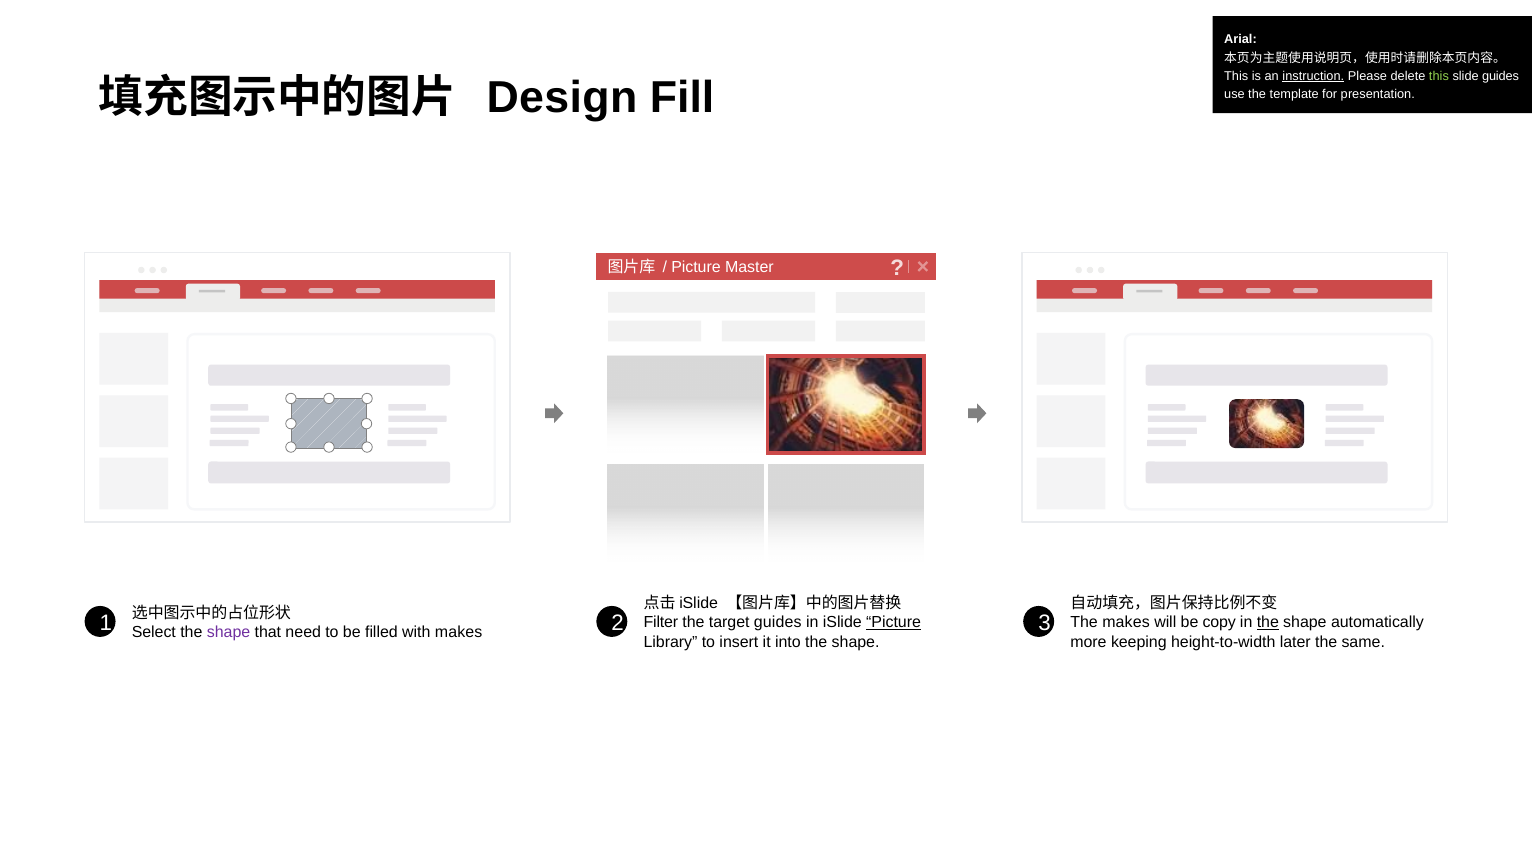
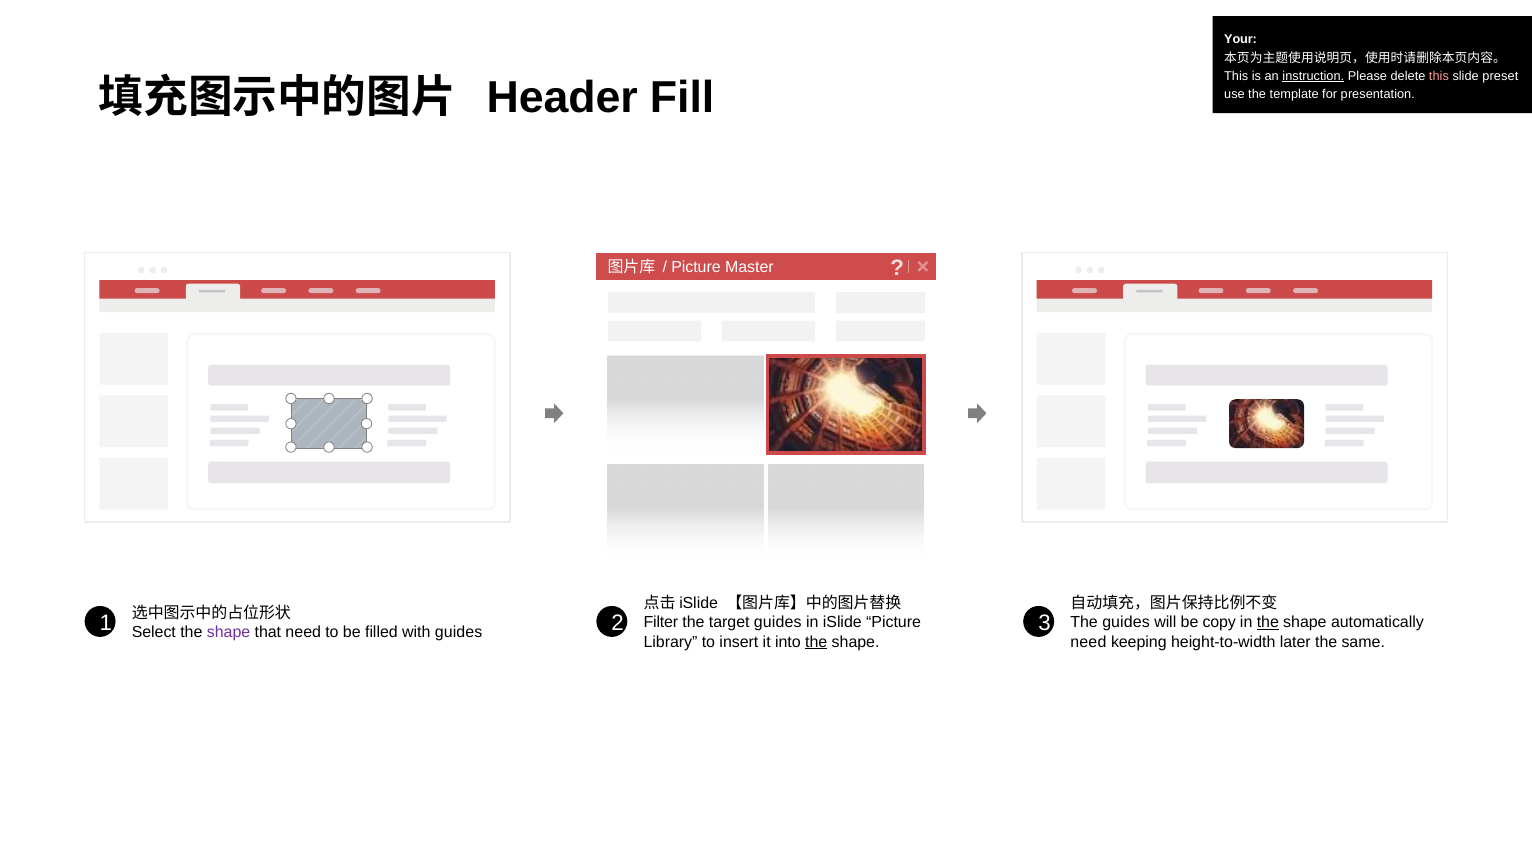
Arial: Arial -> Your (1241, 40)
this colour: light green -> pink (1439, 76)
slide guides: guides -> preset (1500, 76)
Design: Design -> Header (562, 98)
Picture underline: present -> none (894, 622)
The makes: makes -> guides (1126, 622)
with makes: makes -> guides (459, 632)
the underline: none -> present (816, 642)
more: more -> need (1088, 642)
